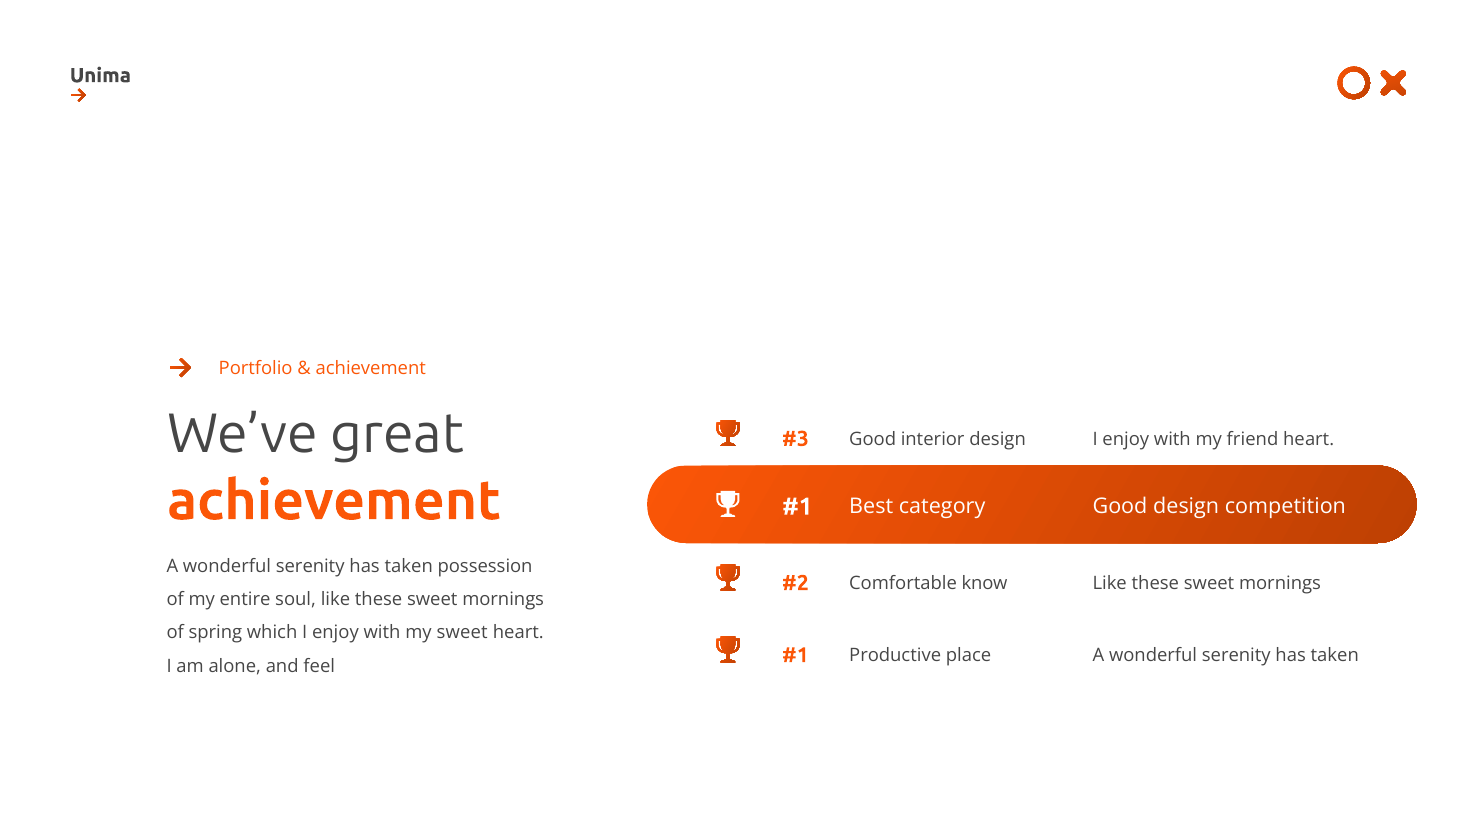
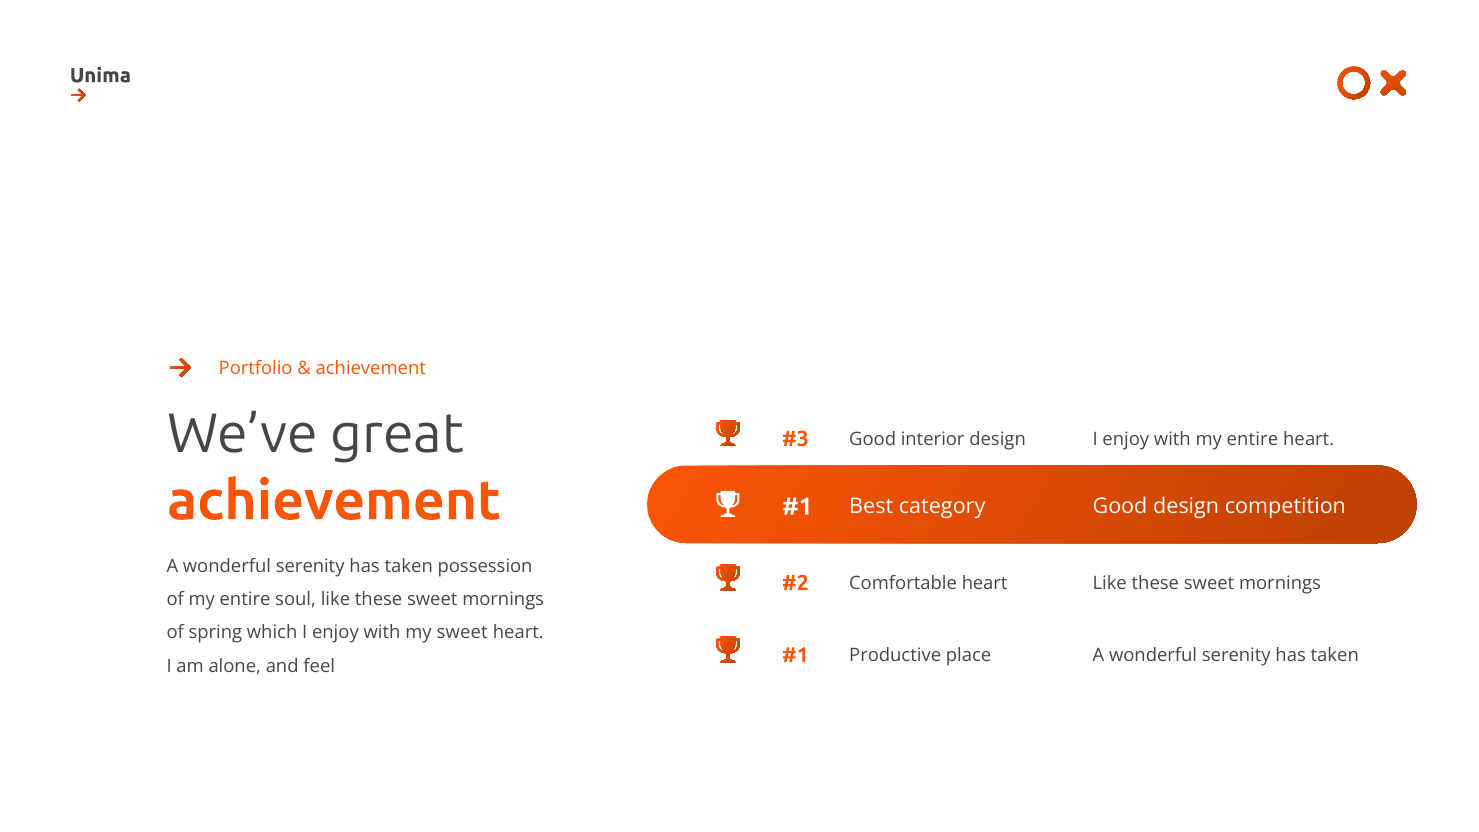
with my friend: friend -> entire (1253, 439)
Comfortable know: know -> heart (985, 583)
